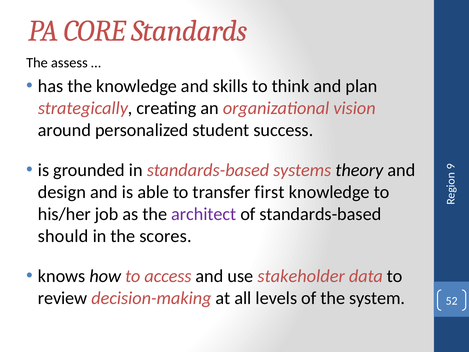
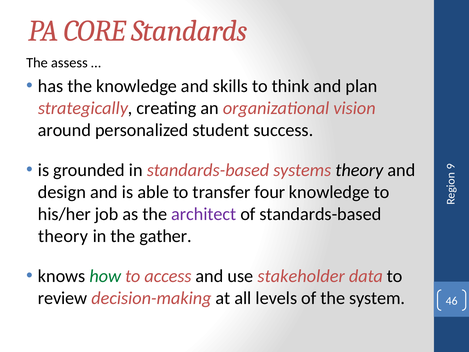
first: first -> four (270, 192)
should: should -> theory (63, 236)
scores: scores -> gather (166, 236)
how colour: black -> green (105, 276)
52: 52 -> 46 (452, 301)
